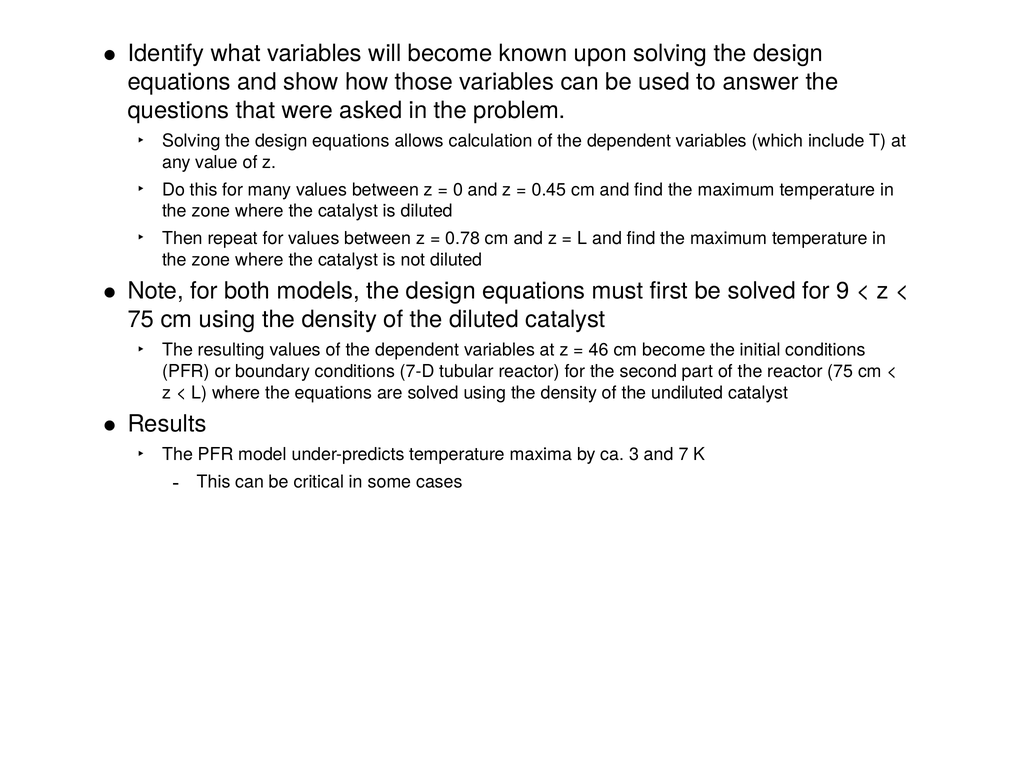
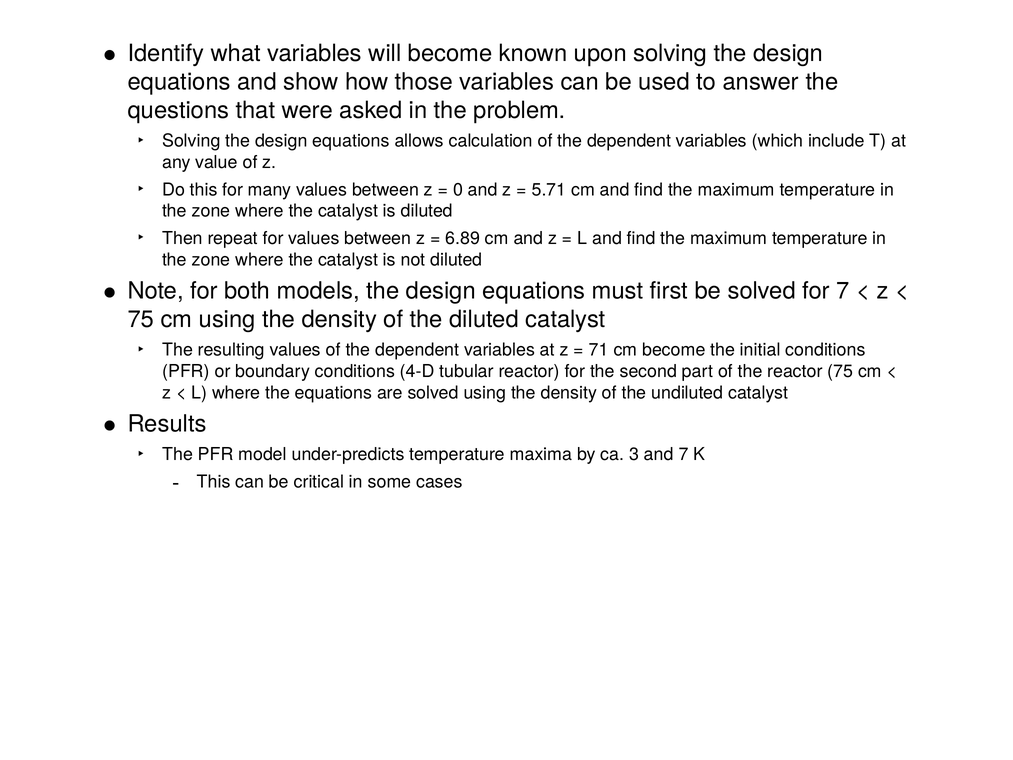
0.45: 0.45 -> 5.71 (549, 190)
0.78: 0.78 -> 6.89 (463, 238)
for 9: 9 -> 7 (843, 291)
46: 46 -> 71 (599, 350)
7-D: 7-D -> 4-D (417, 371)
